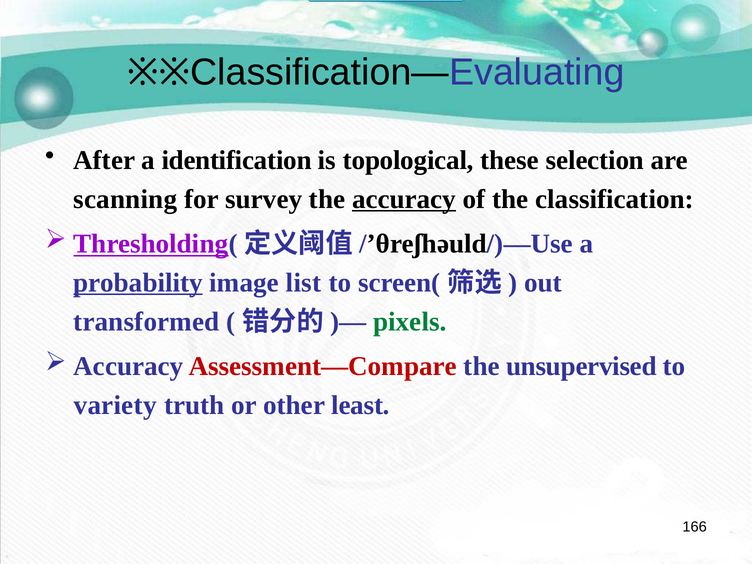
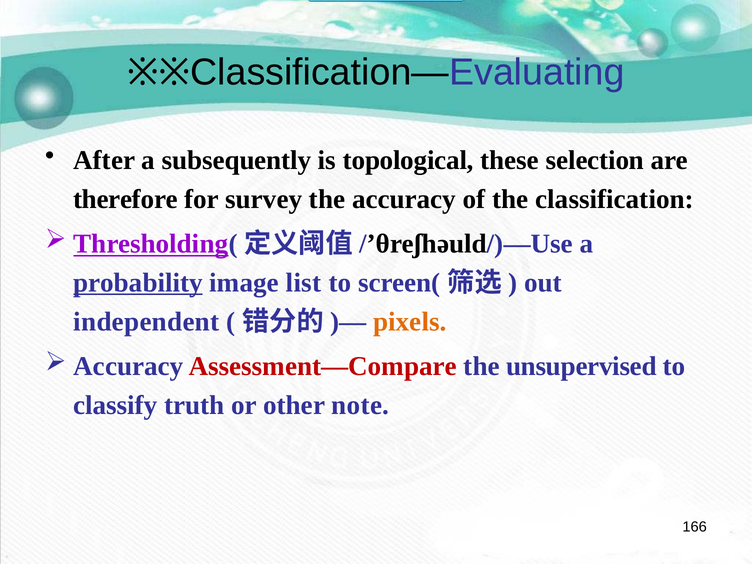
identification: identification -> subsequently (237, 160)
scanning: scanning -> therefore (125, 199)
accuracy underline: present -> none (404, 199)
transformed: transformed -> independent (146, 322)
pixels colour: green -> orange (410, 322)
variety: variety -> classify (115, 405)
least: least -> note (360, 405)
